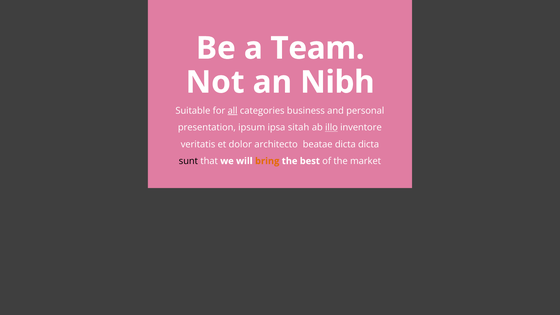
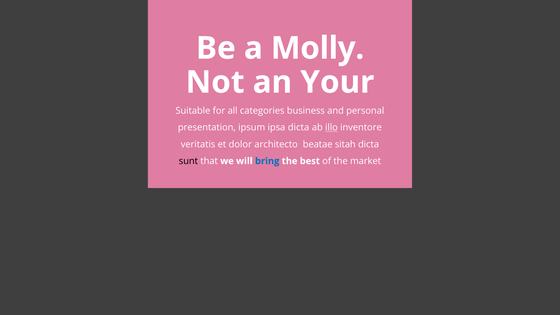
Team: Team -> Molly (318, 48)
Nibh: Nibh -> Your (337, 82)
all underline: present -> none (233, 111)
ipsa sitah: sitah -> dicta (299, 127)
beatae dicta: dicta -> sitah (345, 144)
bring colour: orange -> blue (267, 161)
